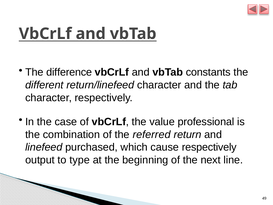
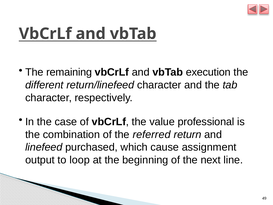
difference: difference -> remaining (69, 72)
constants: constants -> execution (208, 72)
cause respectively: respectively -> assignment (209, 147)
type: type -> loop (80, 160)
